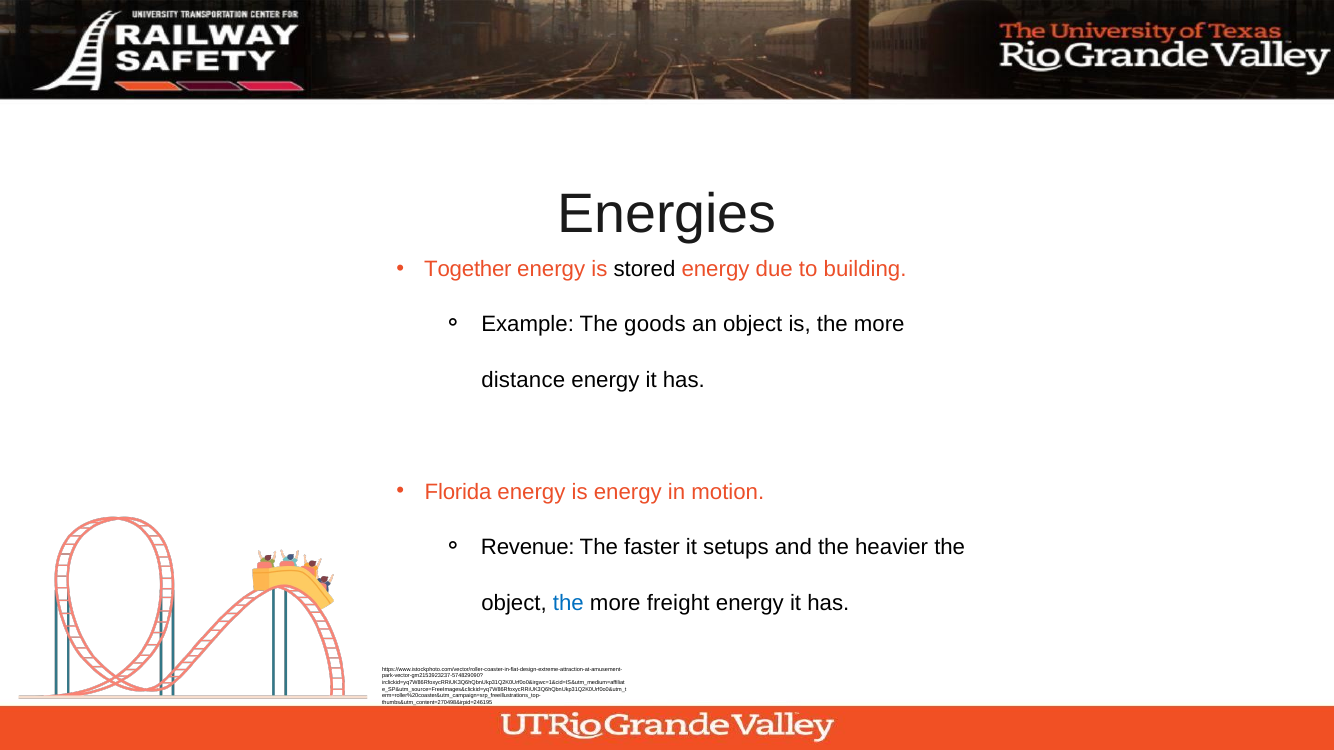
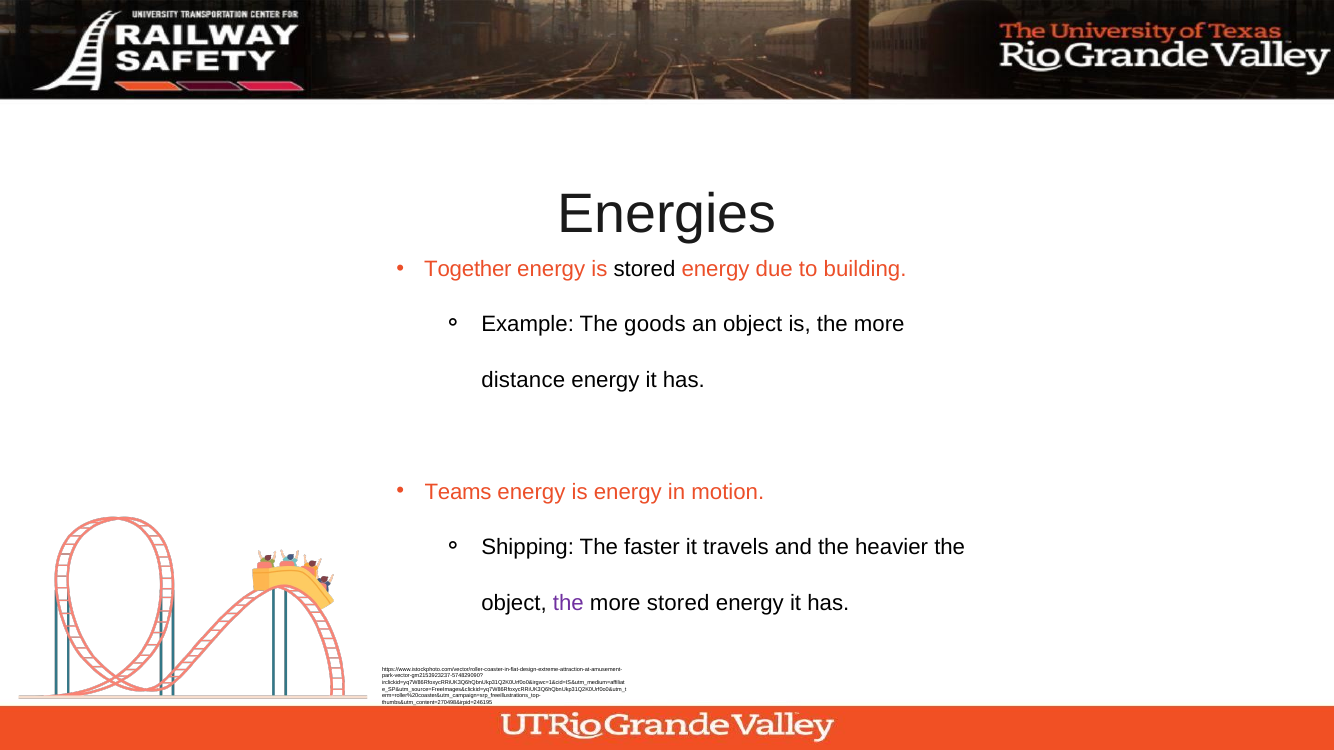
Florida: Florida -> Teams (458, 492)
Revenue: Revenue -> Shipping (528, 548)
setups: setups -> travels (736, 548)
the colour: blue -> purple (568, 604)
more freight: freight -> stored (678, 604)
